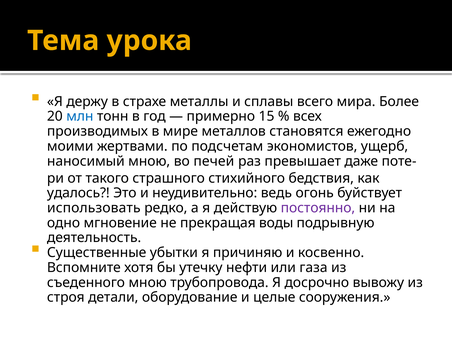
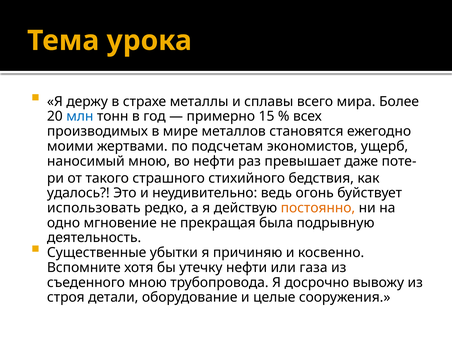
во печей: печей -> нефти (214, 161)
постоянно colour: purple -> orange (318, 208)
воды: воды -> была (276, 223)
